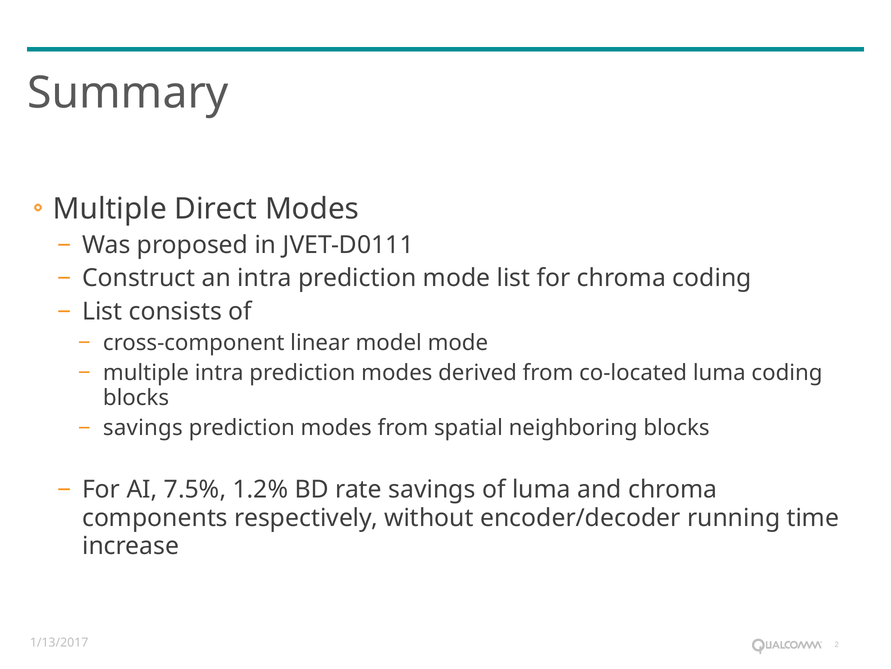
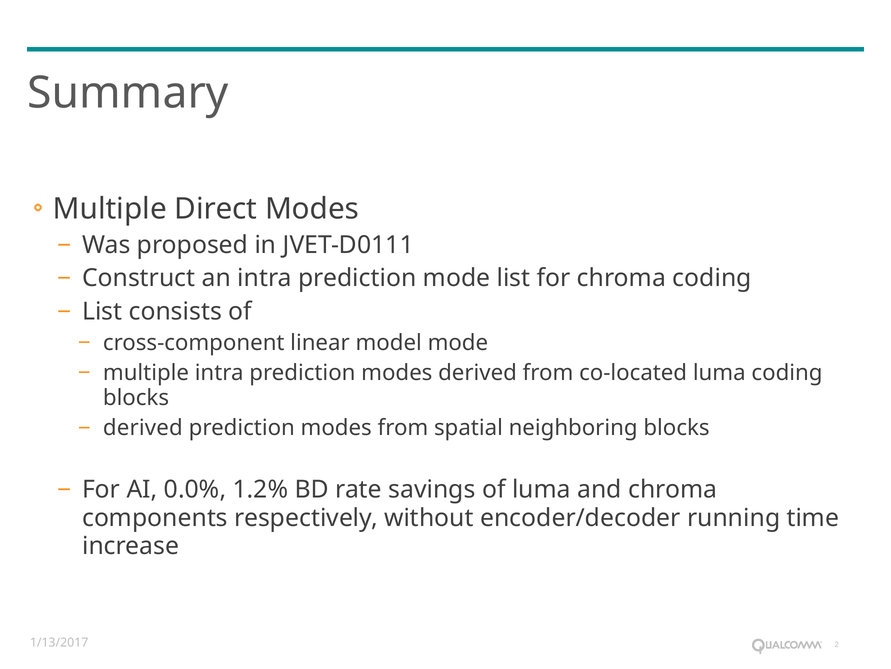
savings: savings -> derived (143, 427)
7.5%: 7.5% -> 0.0% (195, 489)
